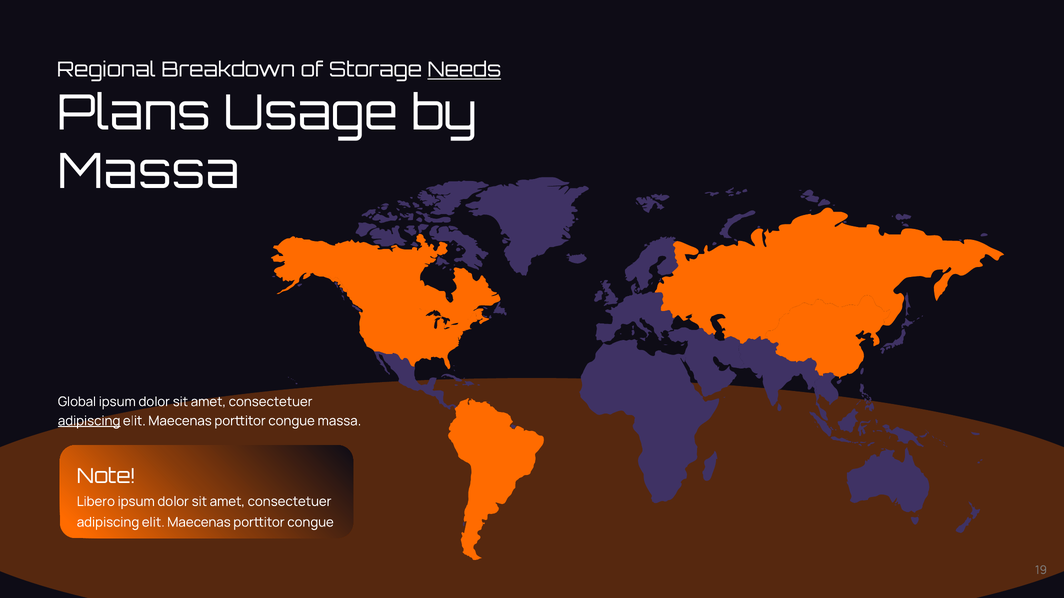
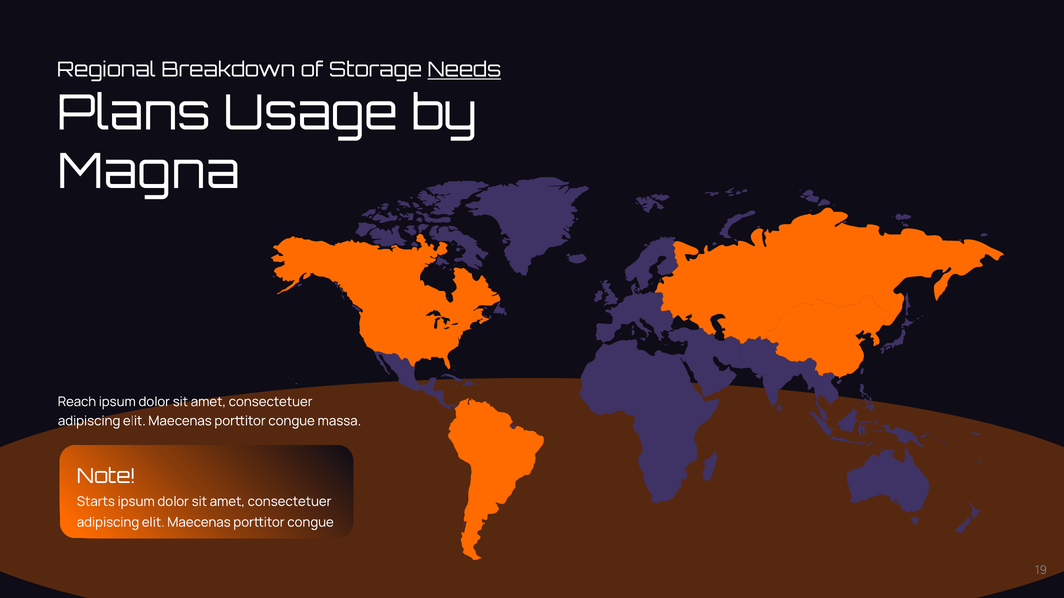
Massa: Massa -> Magna (149, 172)
Global: Global -> Reach (77, 402)
adipiscing underline: present -> none (89, 421)
Libero: Libero -> Starts (96, 502)
